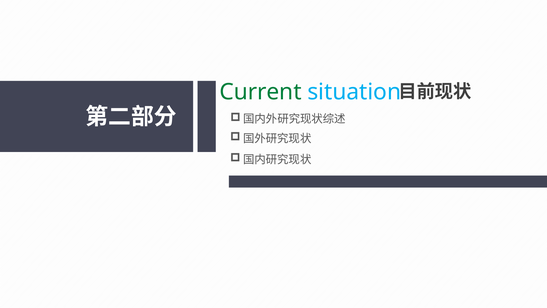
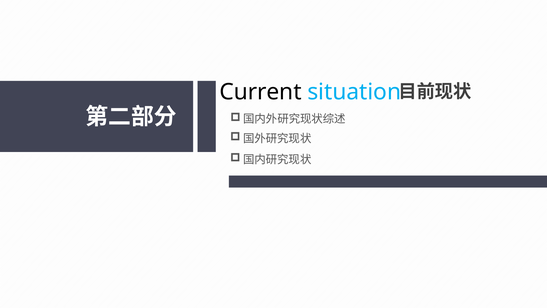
Current colour: green -> black (261, 92)
